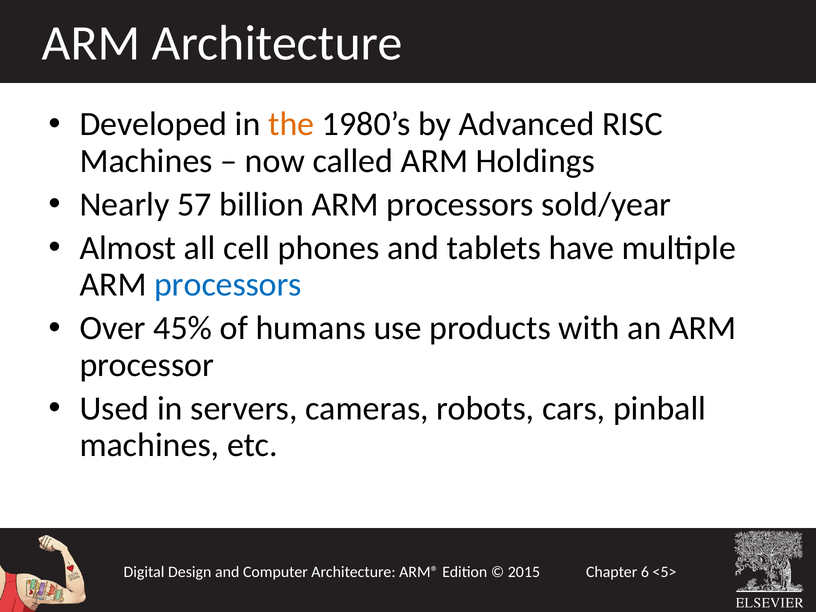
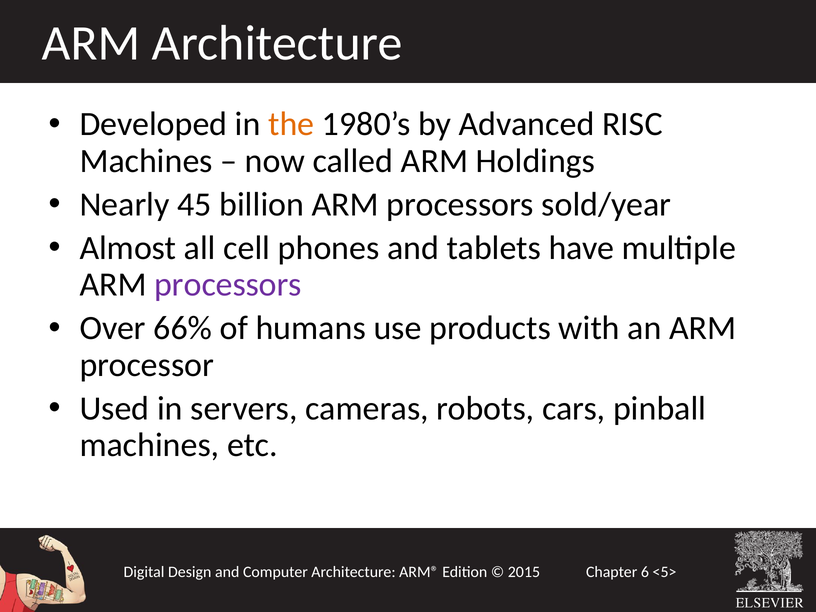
57: 57 -> 45 (194, 204)
processors colour: blue -> purple (228, 285)
45%: 45% -> 66% (183, 328)
